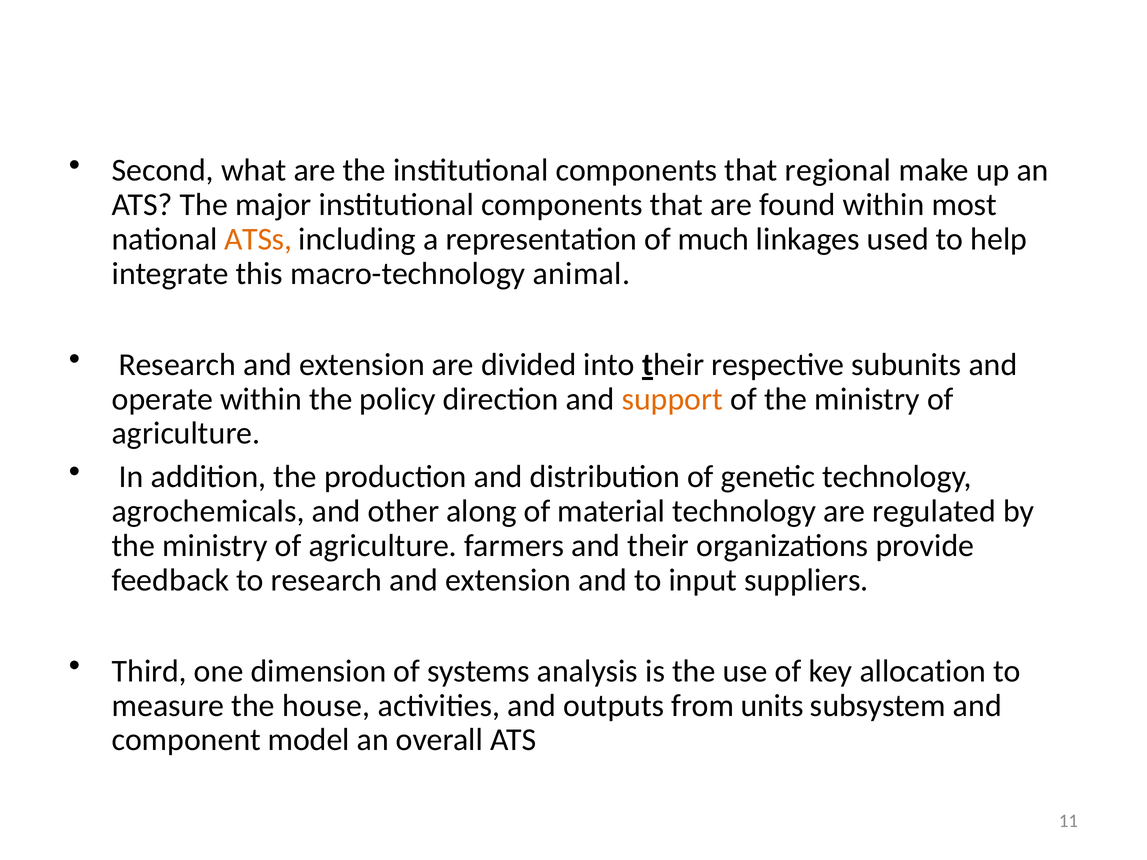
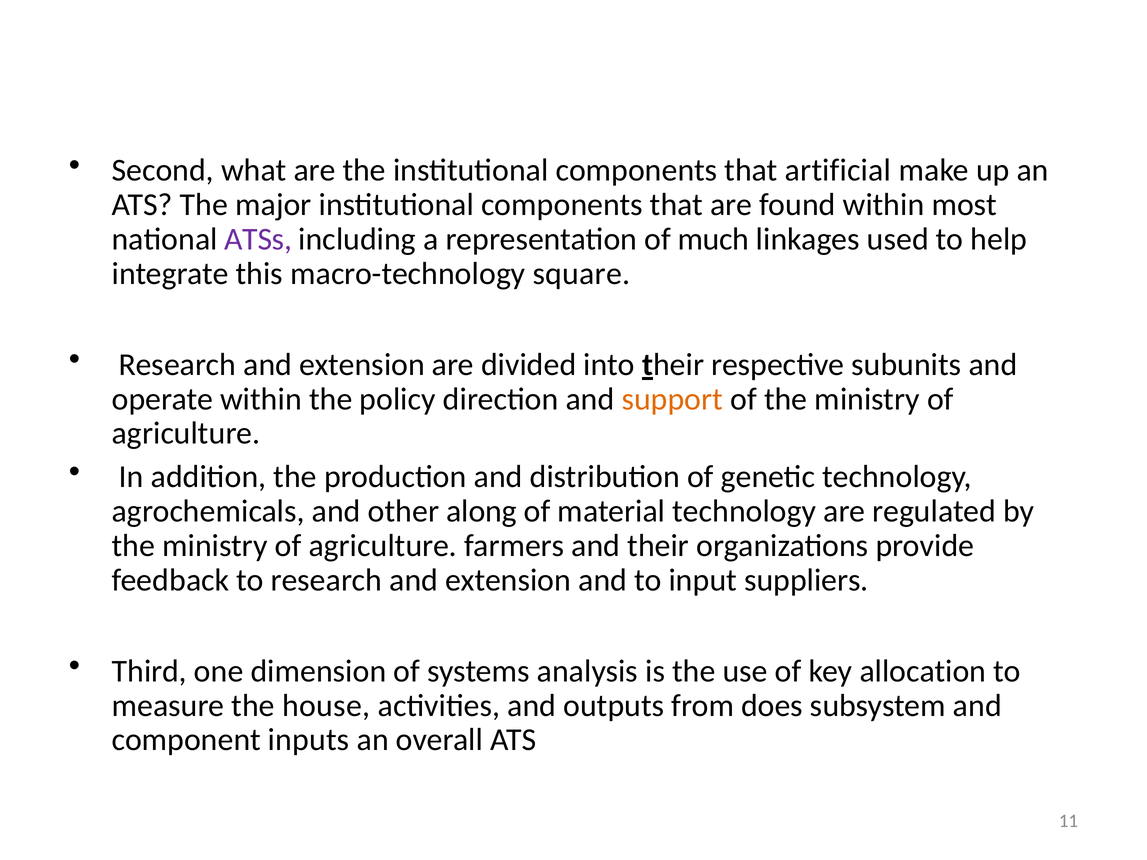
regional: regional -> artificial (838, 170)
ATSs colour: orange -> purple (258, 239)
animal: animal -> square (582, 274)
units: units -> does (772, 706)
model: model -> inputs (309, 740)
